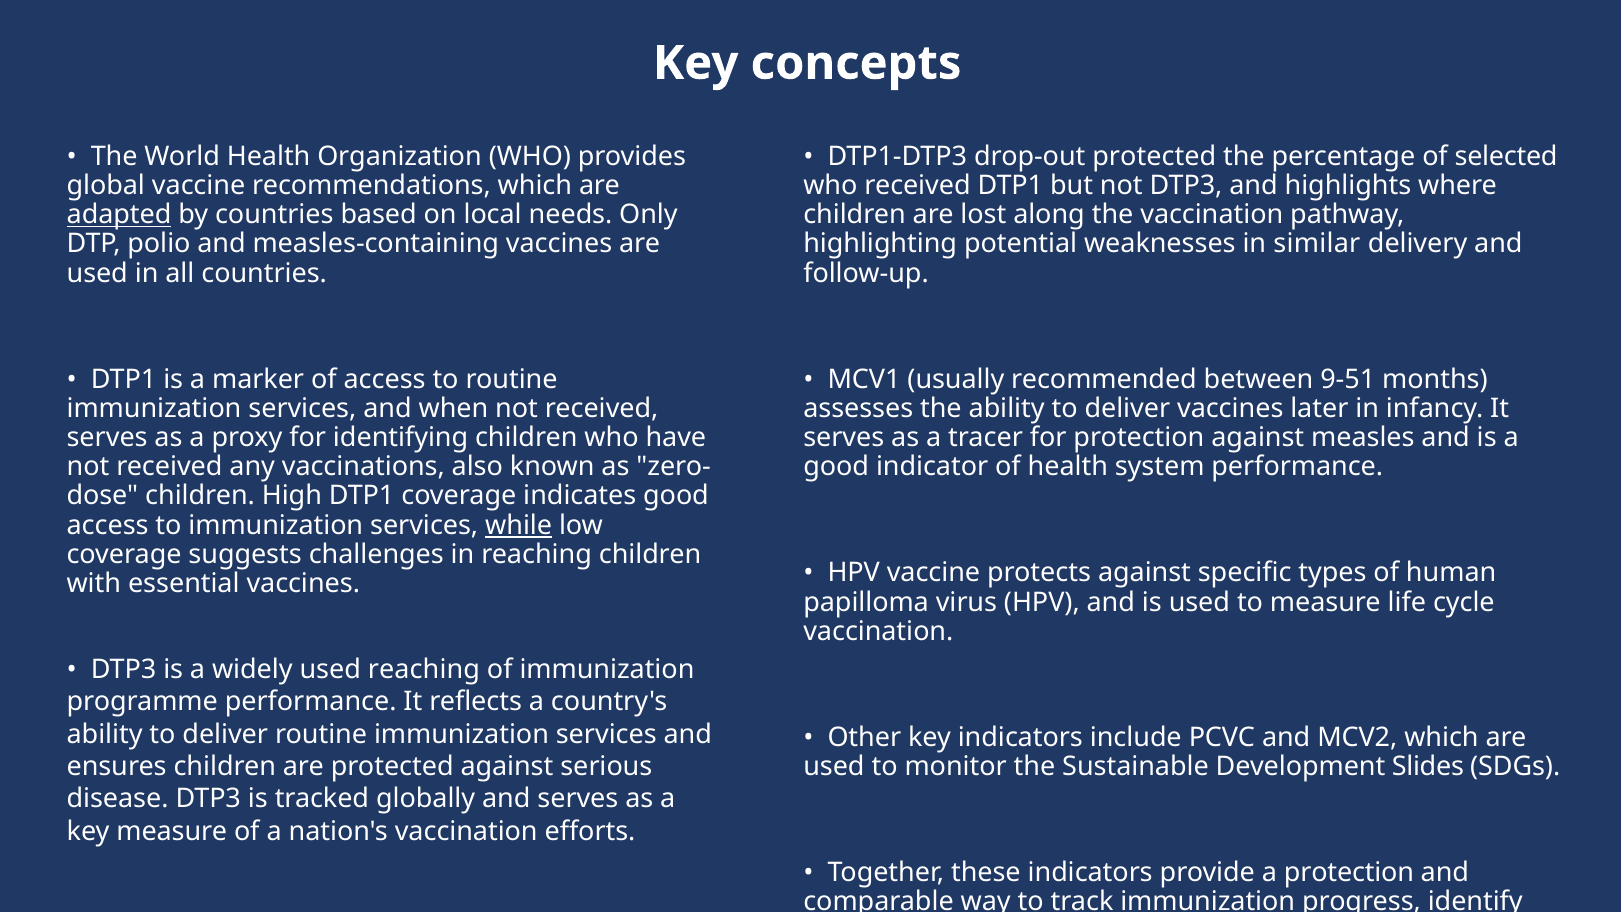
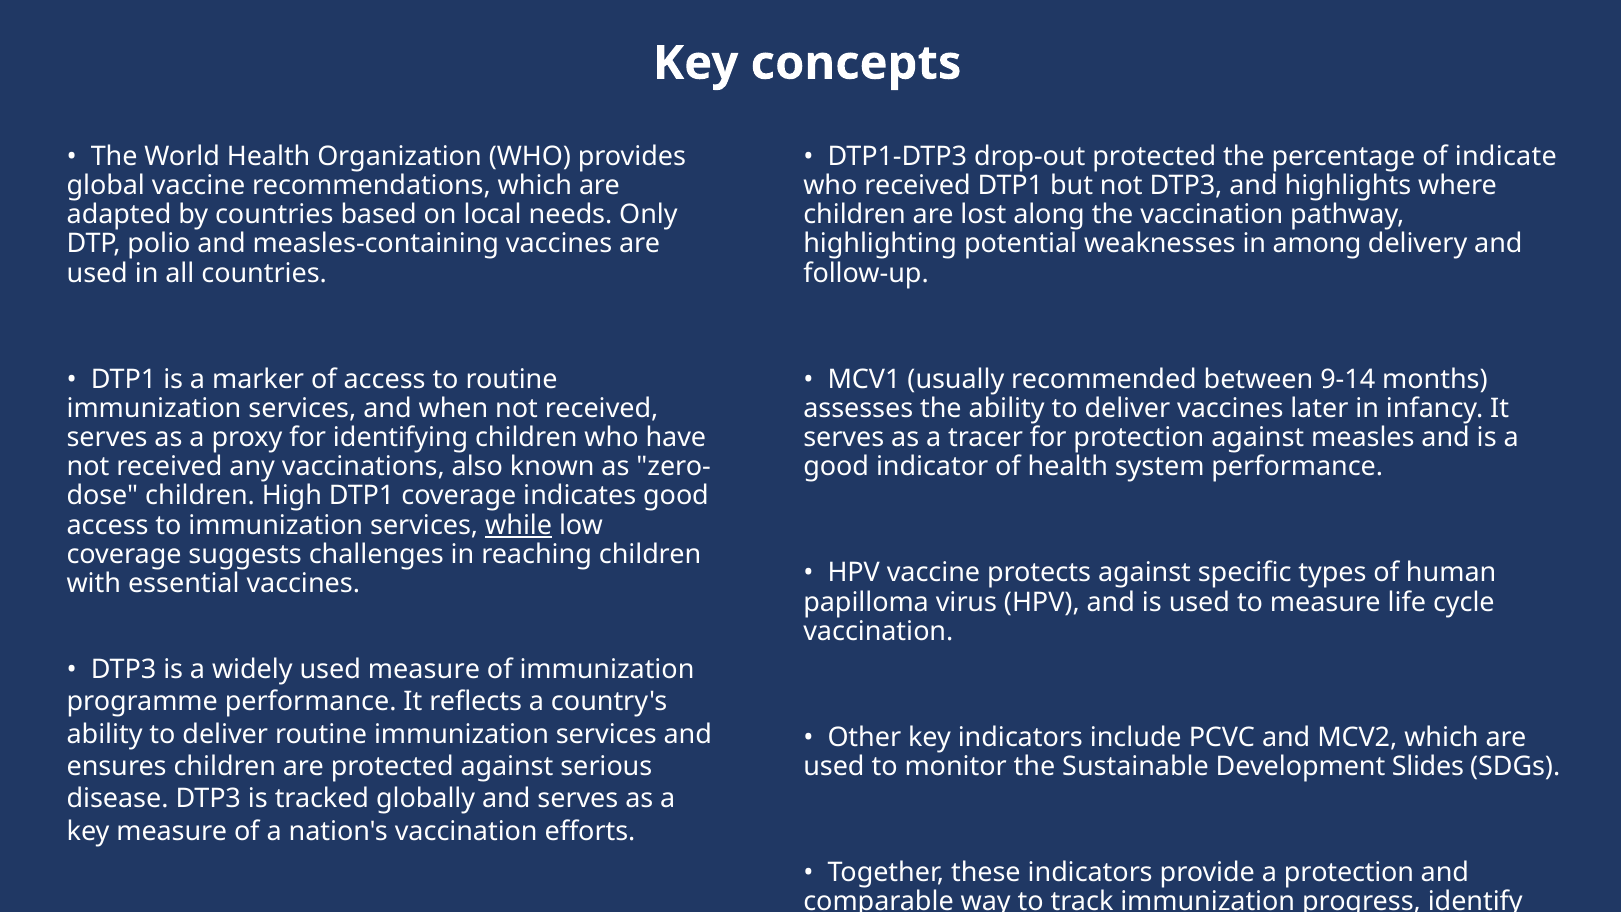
selected: selected -> indicate (1506, 157)
adapted underline: present -> none (119, 215)
similar: similar -> among (1317, 244)
9-51: 9-51 -> 9-14 (1348, 379)
used reaching: reaching -> measure (424, 669)
